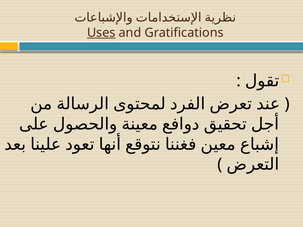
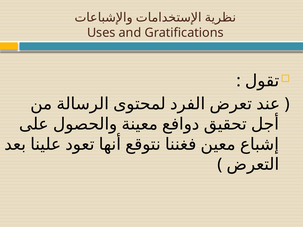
Uses underline: present -> none (101, 33)
